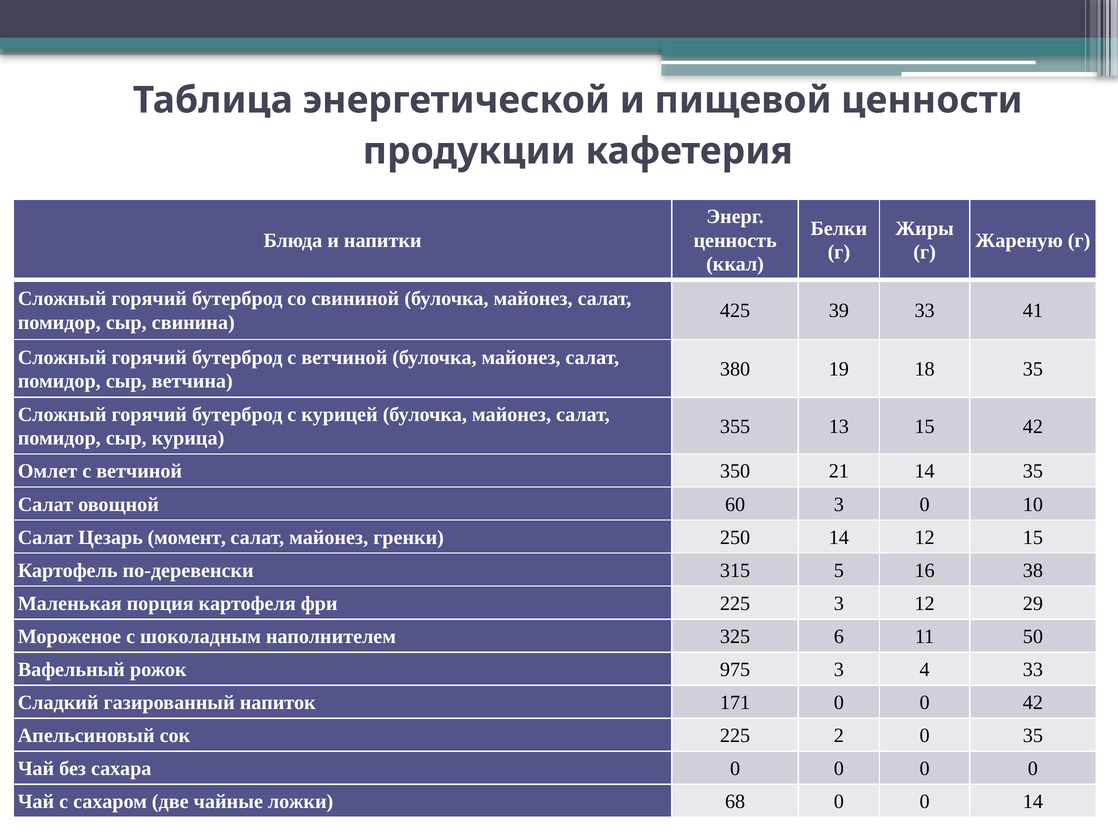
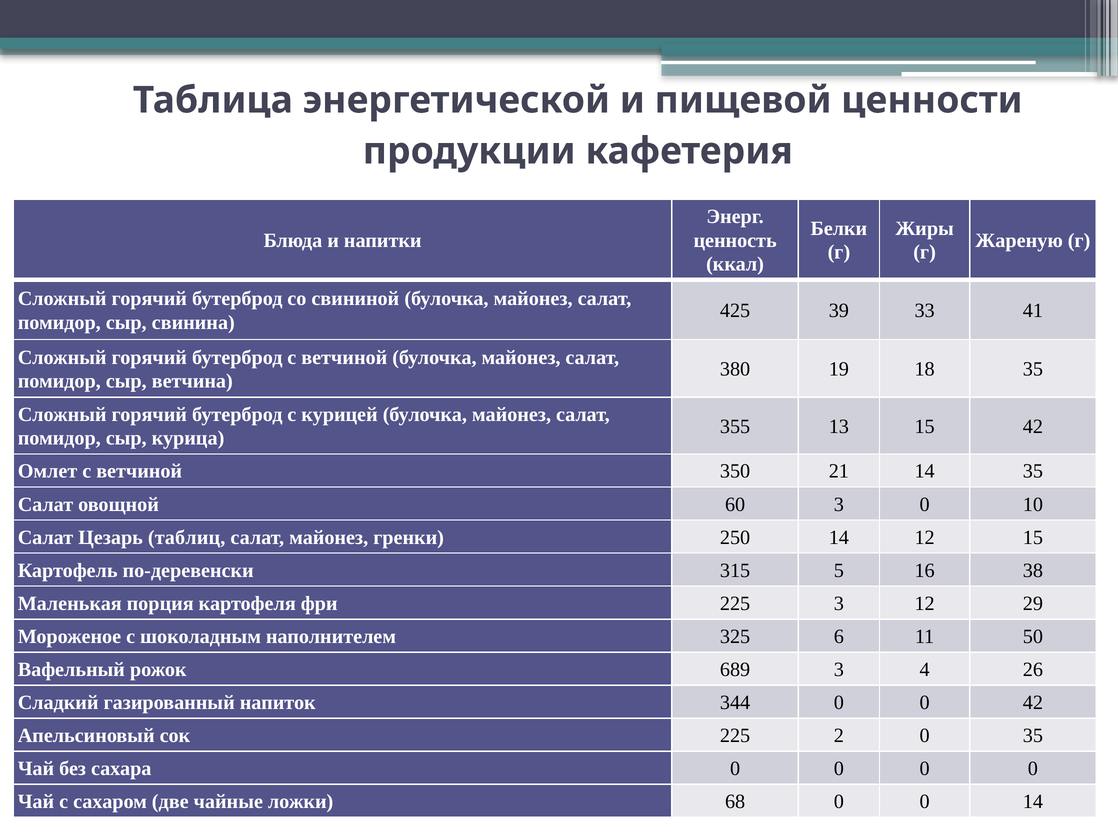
момент: момент -> таблиц (187, 537)
975: 975 -> 689 (735, 669)
4 33: 33 -> 26 (1033, 669)
171: 171 -> 344 (735, 702)
